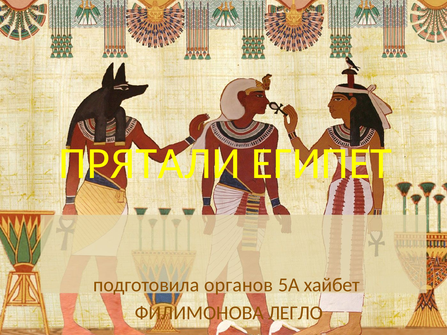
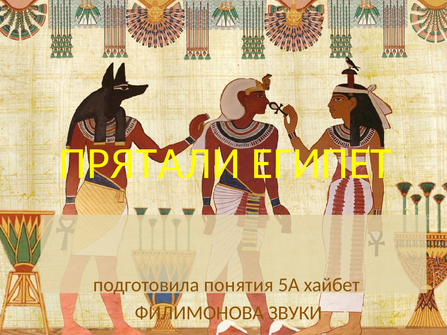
органов: органов -> понятия (239, 285)
ЛЕГЛО: ЛЕГЛО -> ЗВУКИ (295, 313)
